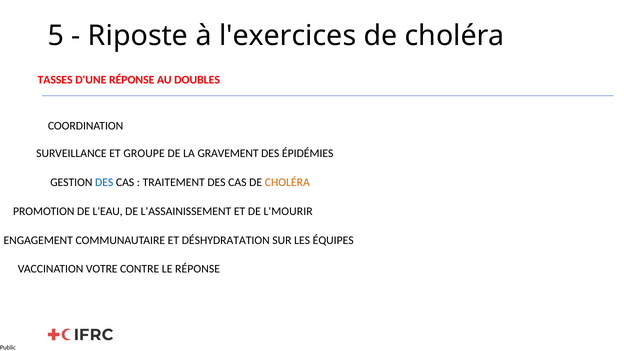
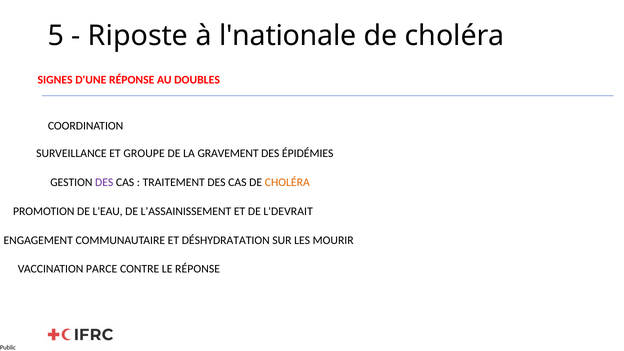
l'exercices: l'exercices -> l'nationale (288, 36)
TASSES: TASSES -> SIGNES (55, 80)
DES colour: blue -> purple (104, 182)
L'MOURIR: L'MOURIR -> L'DEVRAIT (288, 212)
ÉQUIPES: ÉQUIPES -> MOURIR (333, 240)
VOTRE: VOTRE -> PARCE (102, 269)
